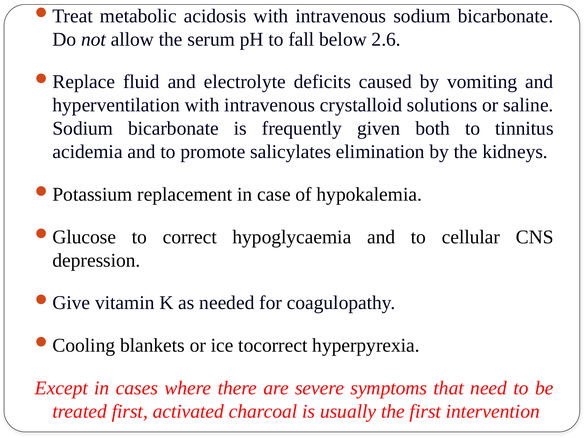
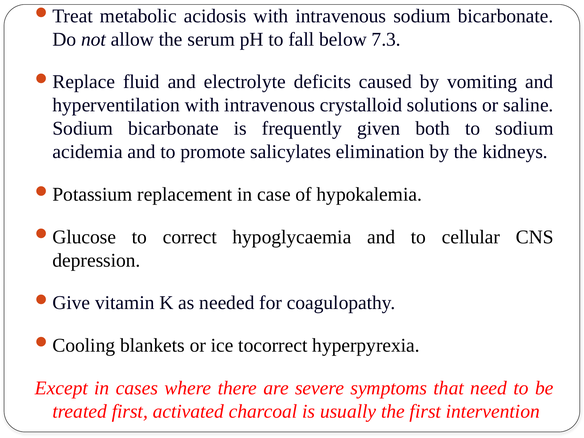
2.6: 2.6 -> 7.3 (386, 39)
to tinnitus: tinnitus -> sodium (524, 129)
